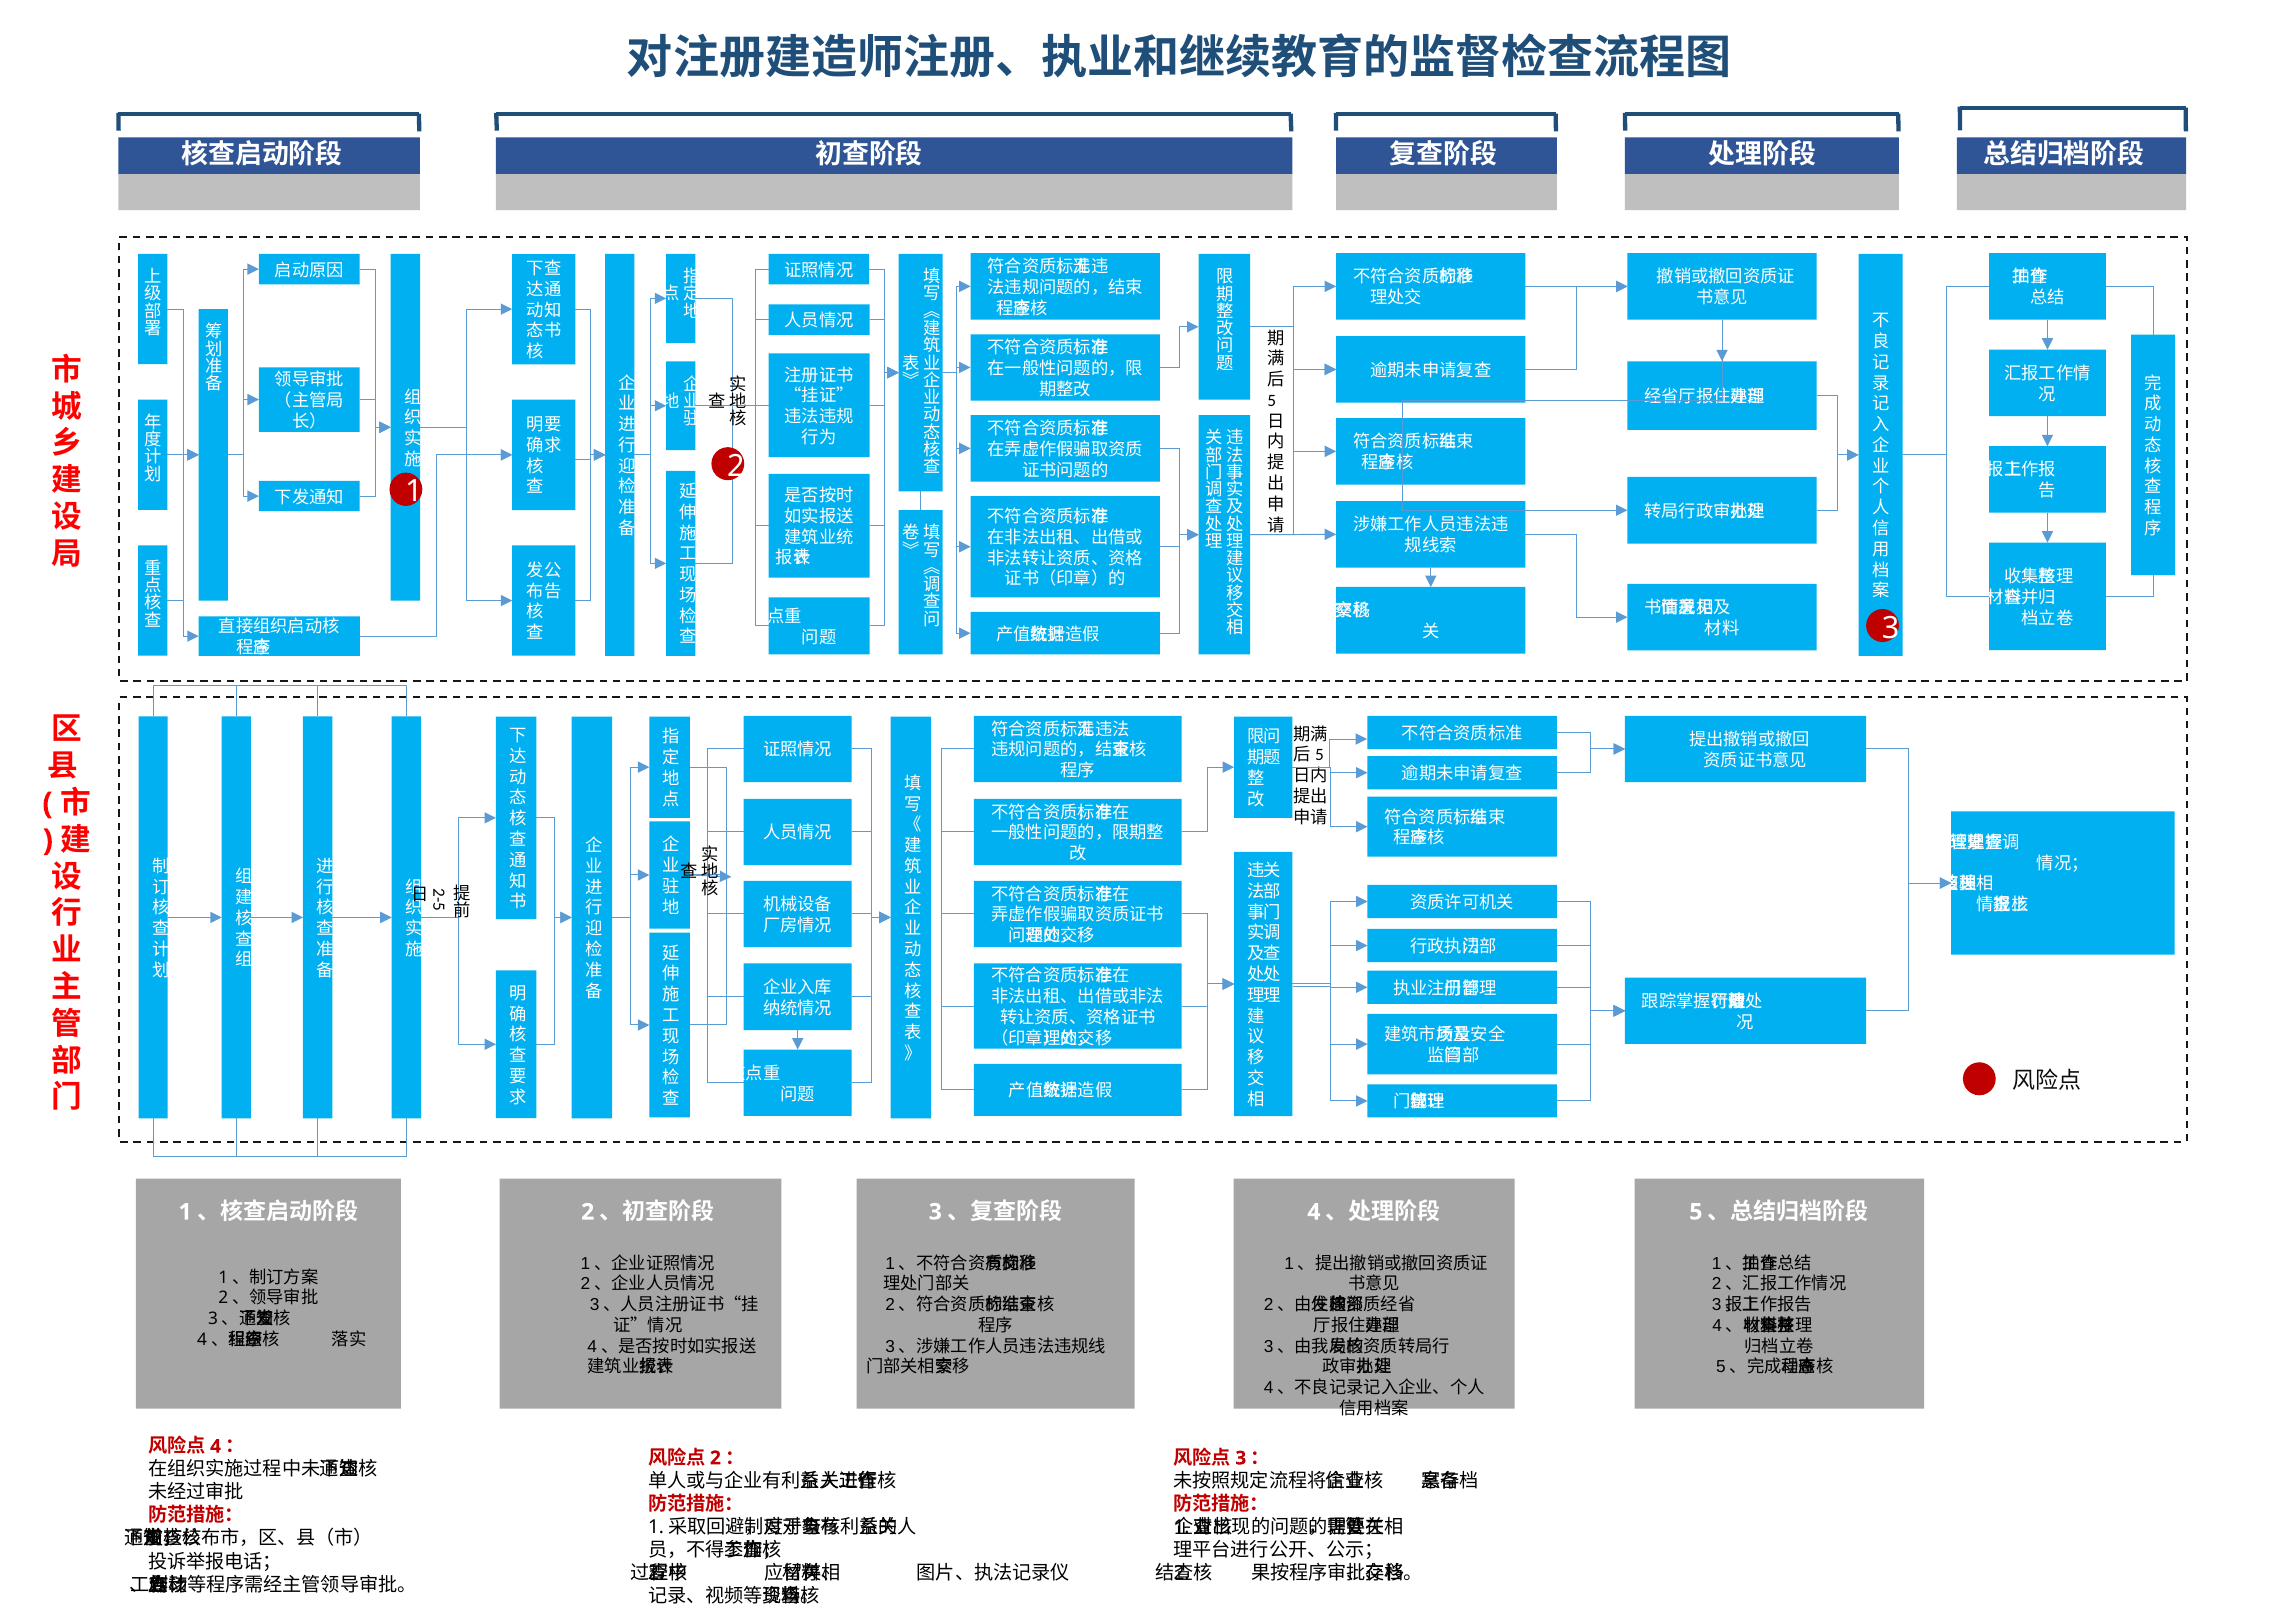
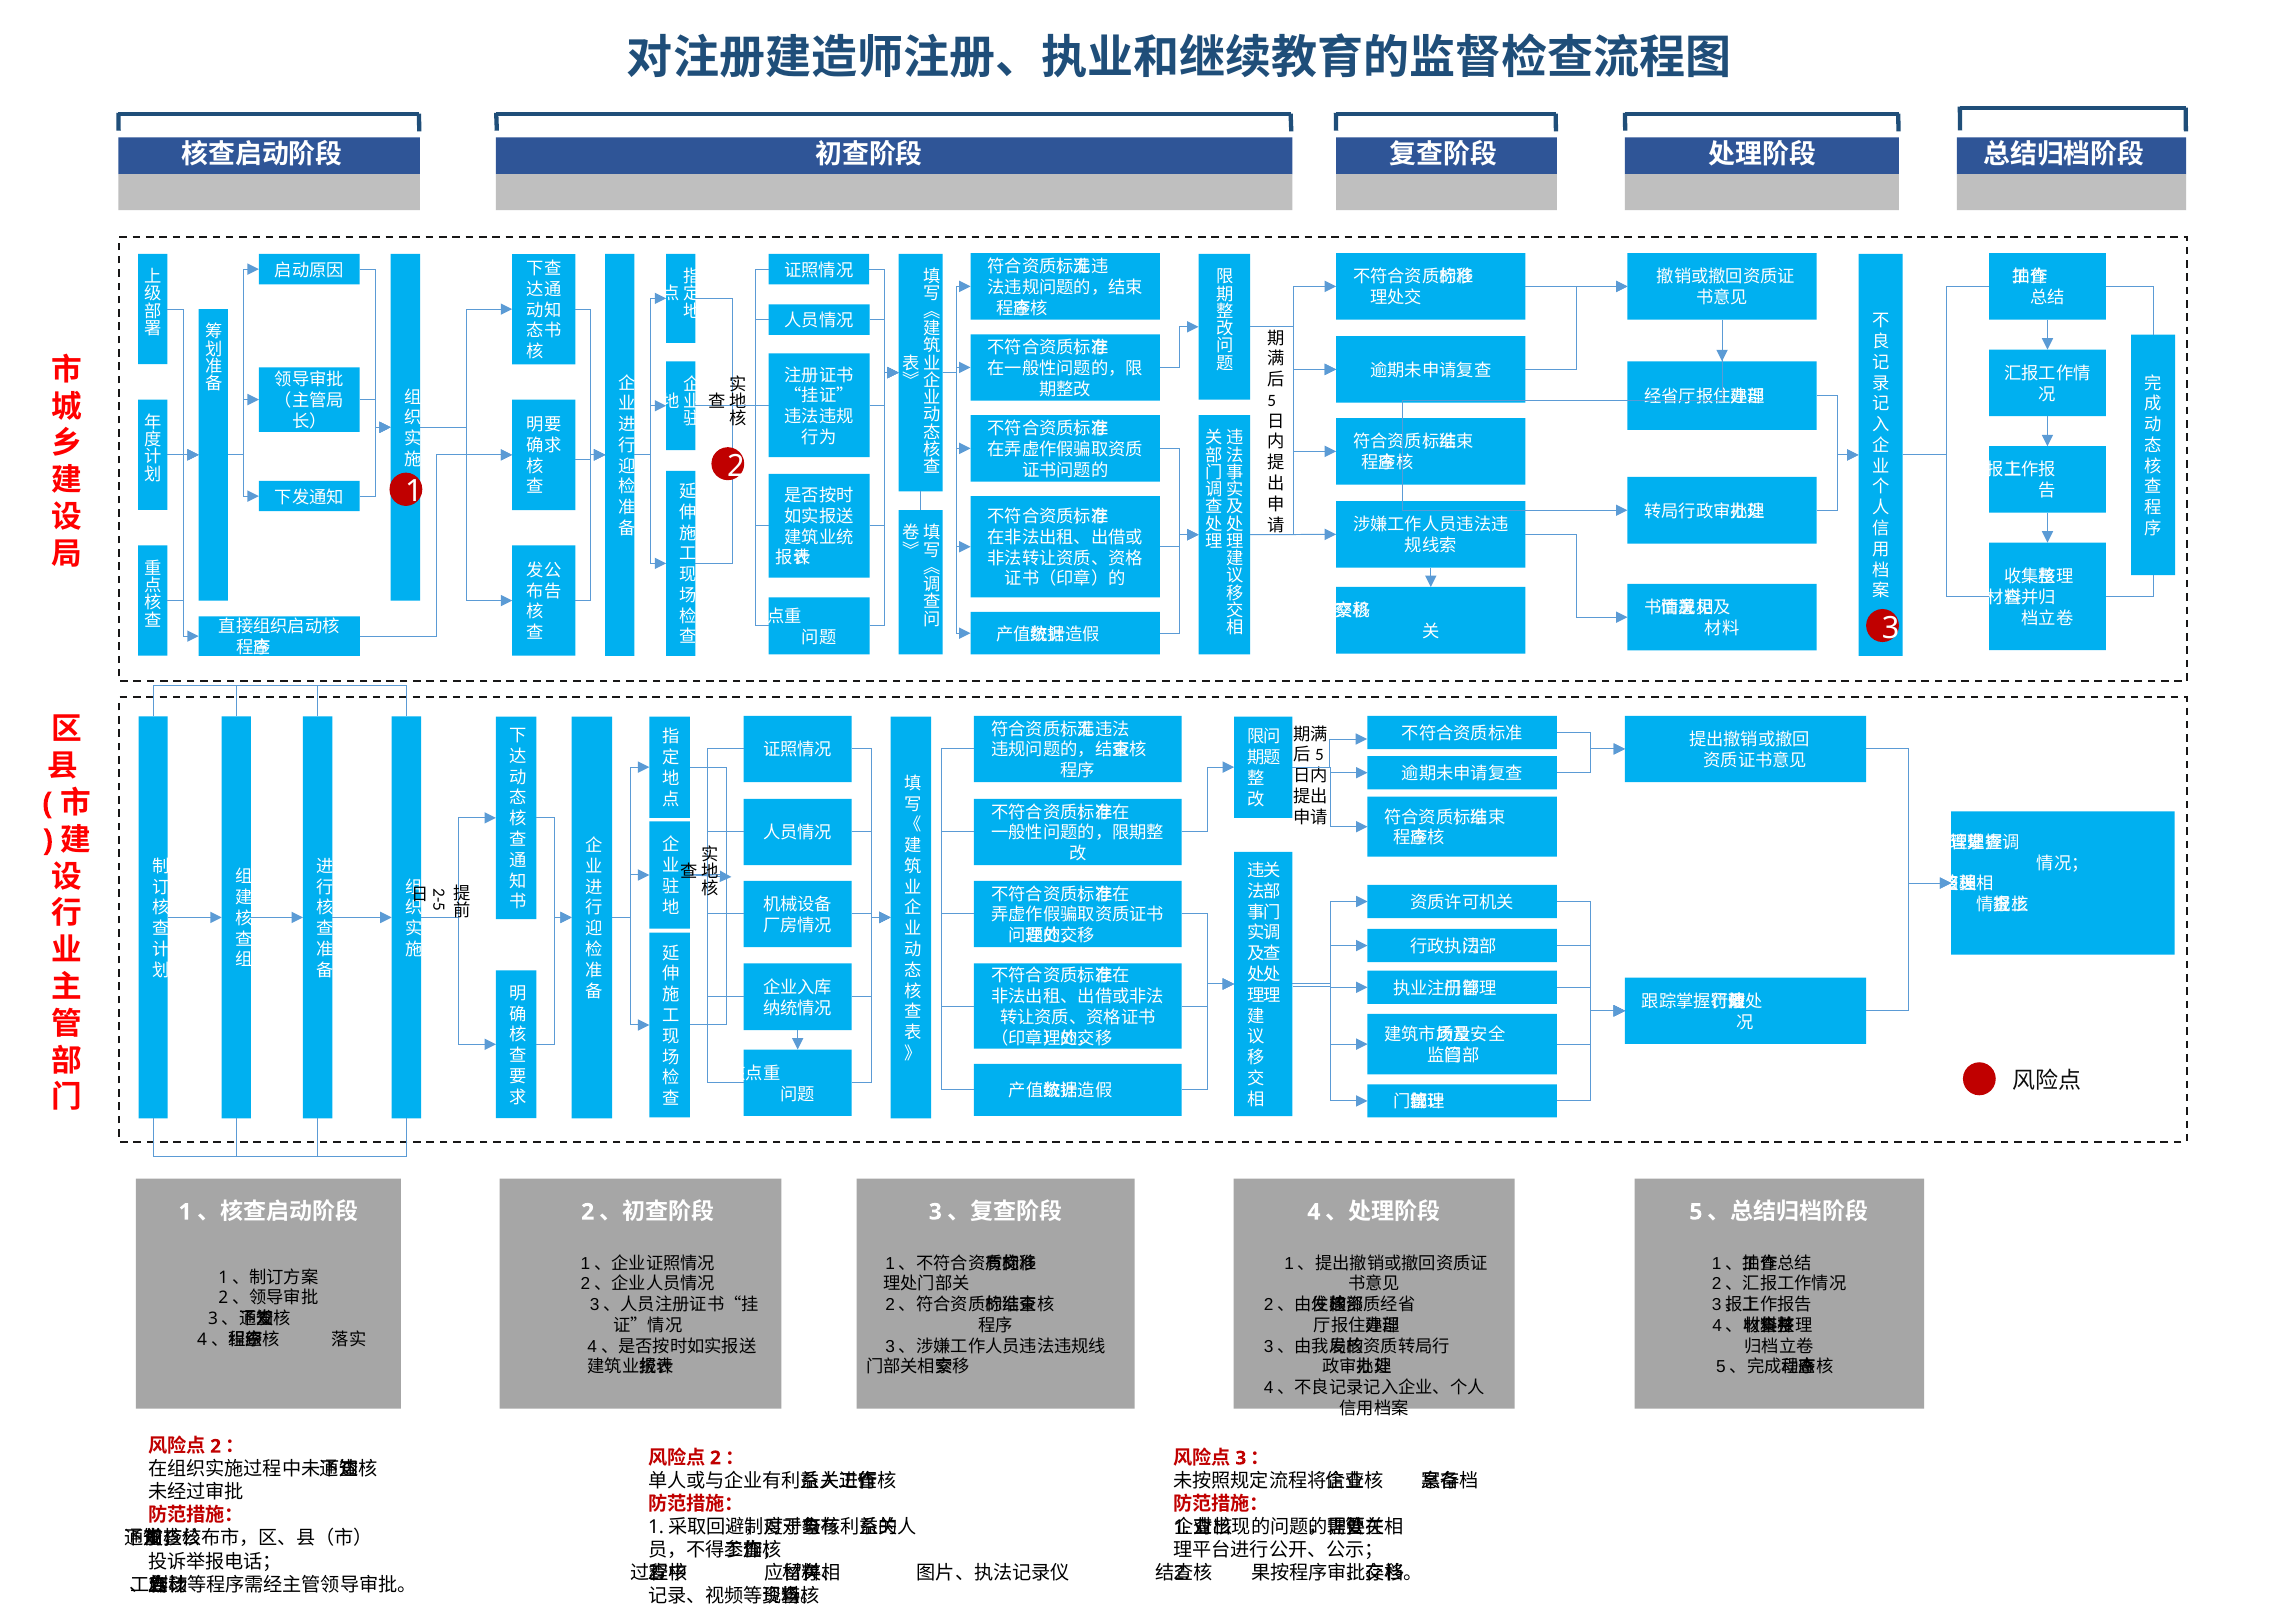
4: 4 -> 2 (216, 1446)
